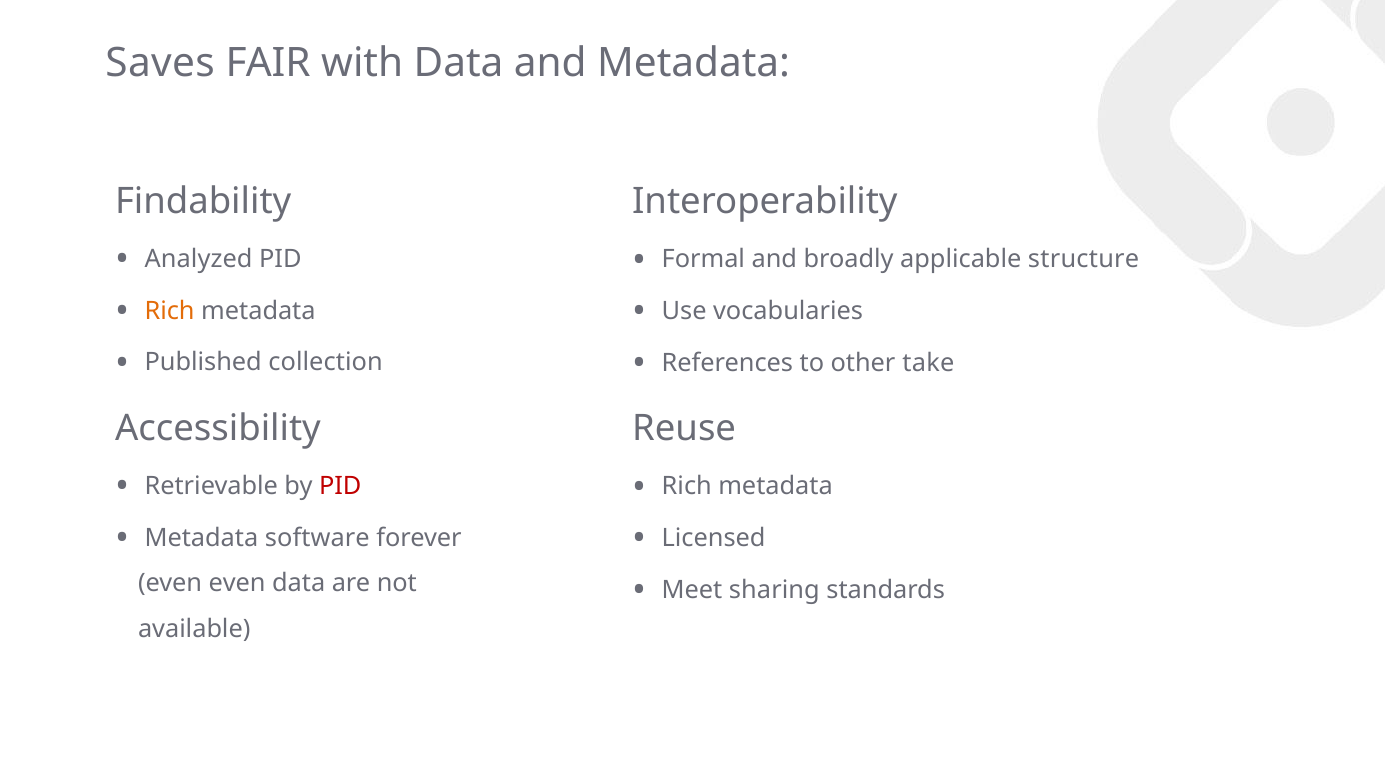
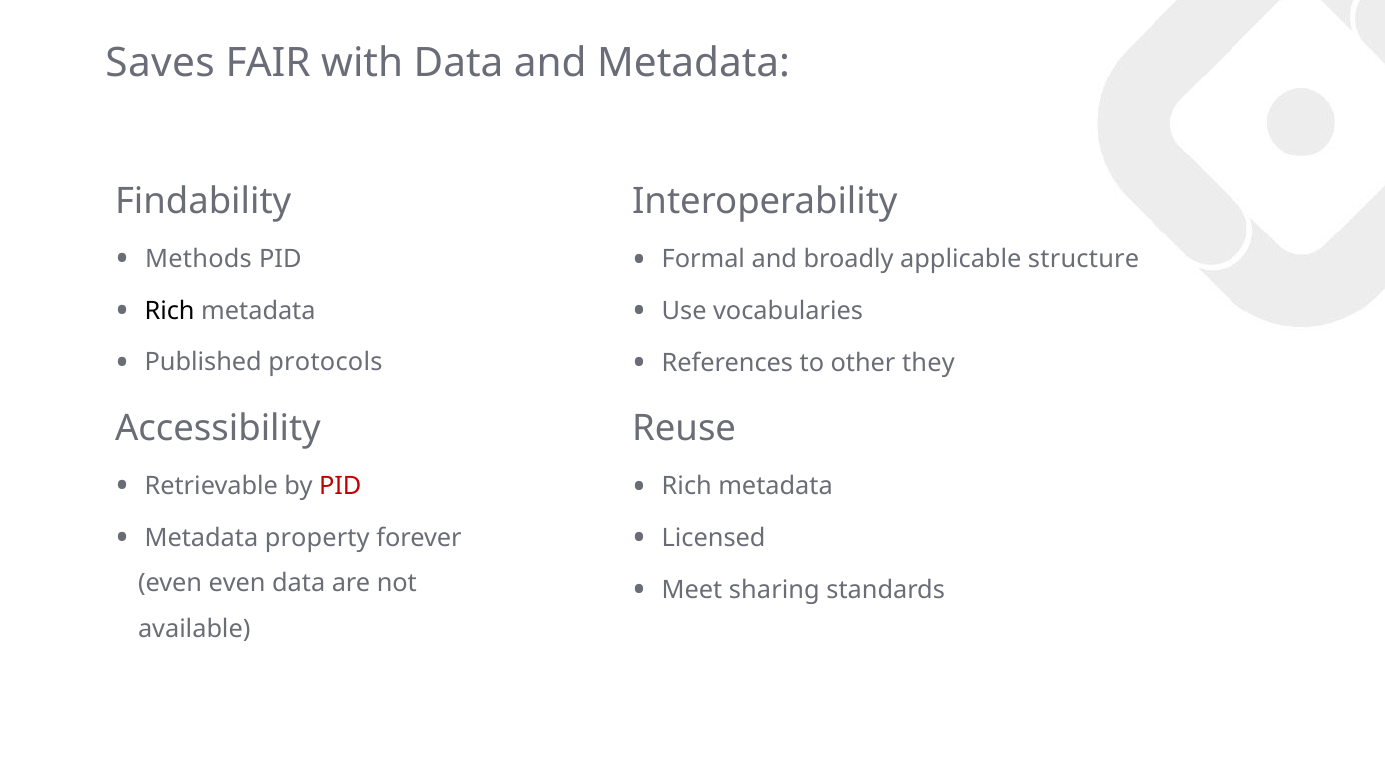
Analyzed: Analyzed -> Methods (198, 259)
Rich colour: orange -> black (170, 311)
collection: collection -> protocols (325, 363)
take: take -> they (928, 363)
software: software -> property (317, 538)
